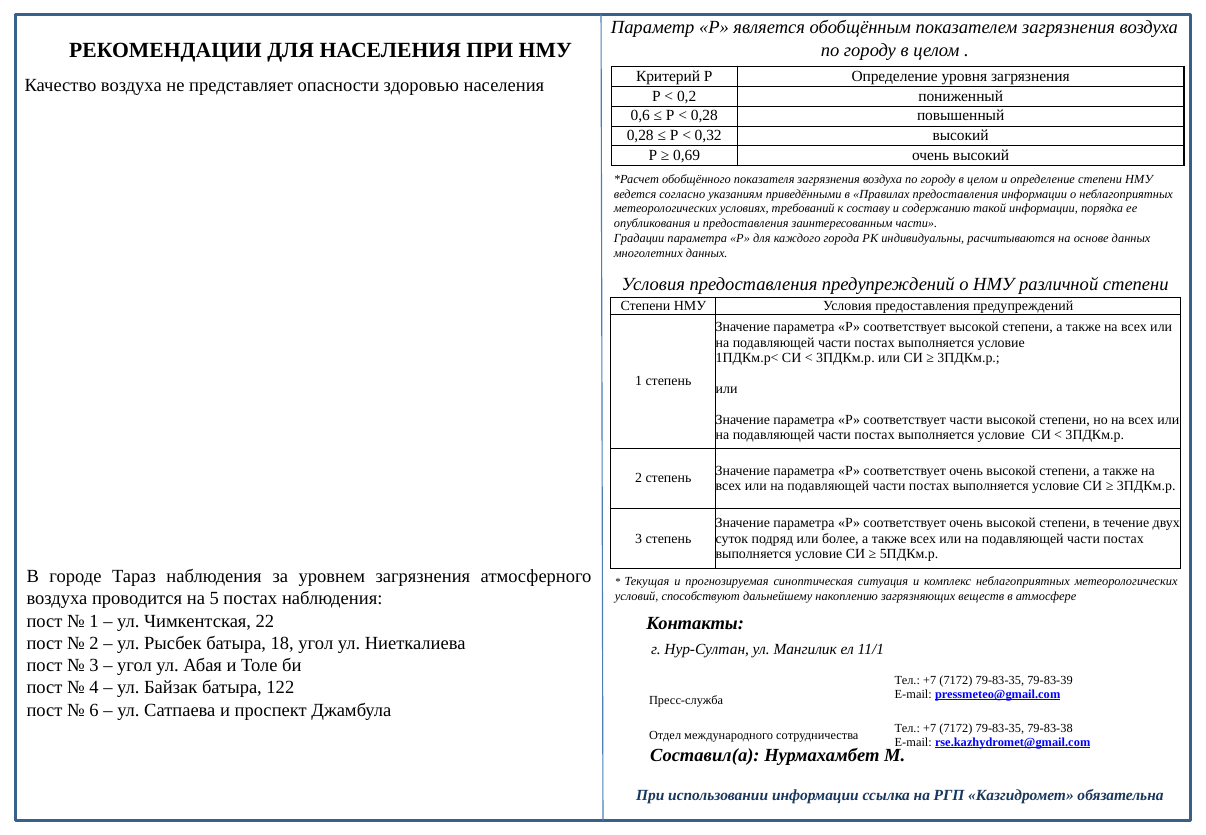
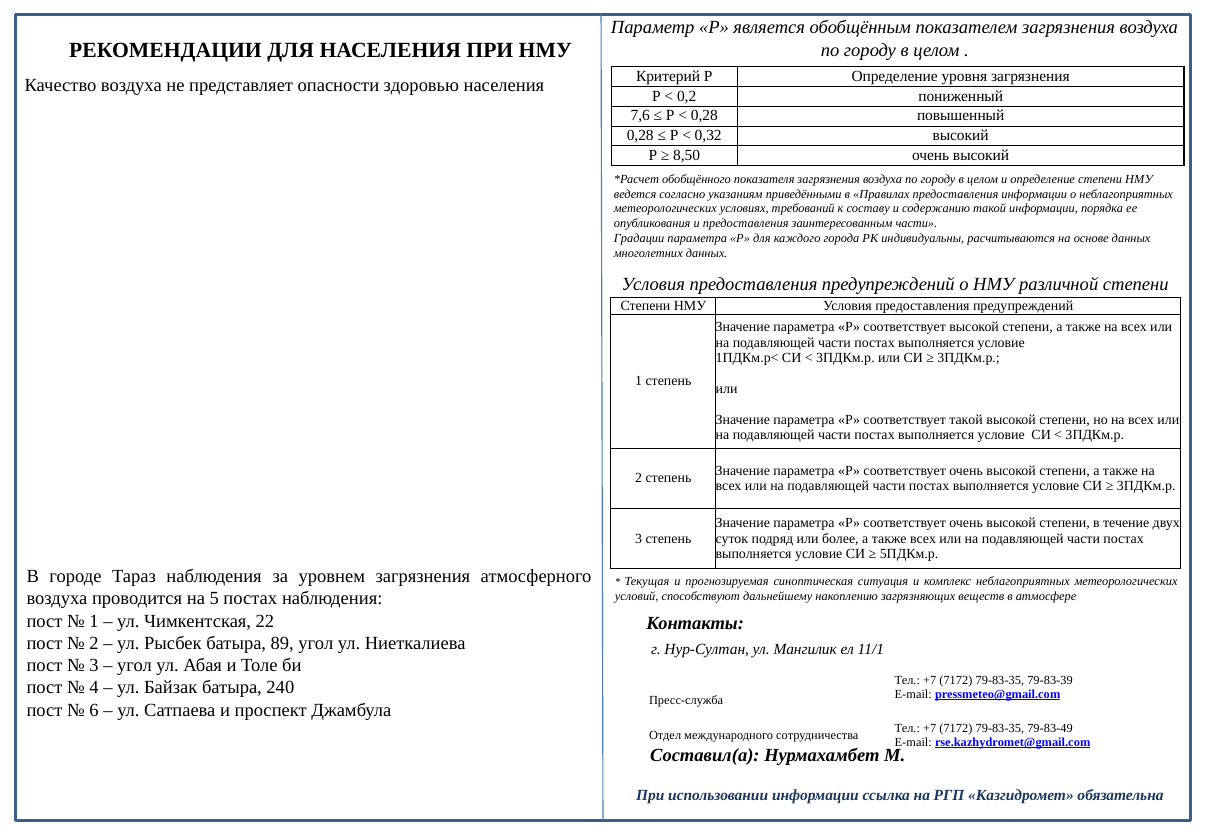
0,6: 0,6 -> 7,6 (640, 116)
0,69: 0,69 -> 8,50 (687, 156)
соответствует части: части -> такой (966, 420)
18: 18 -> 89 (282, 643)
122: 122 -> 240 (280, 688)
79-83-38: 79-83-38 -> 79-83-49 (1050, 728)
